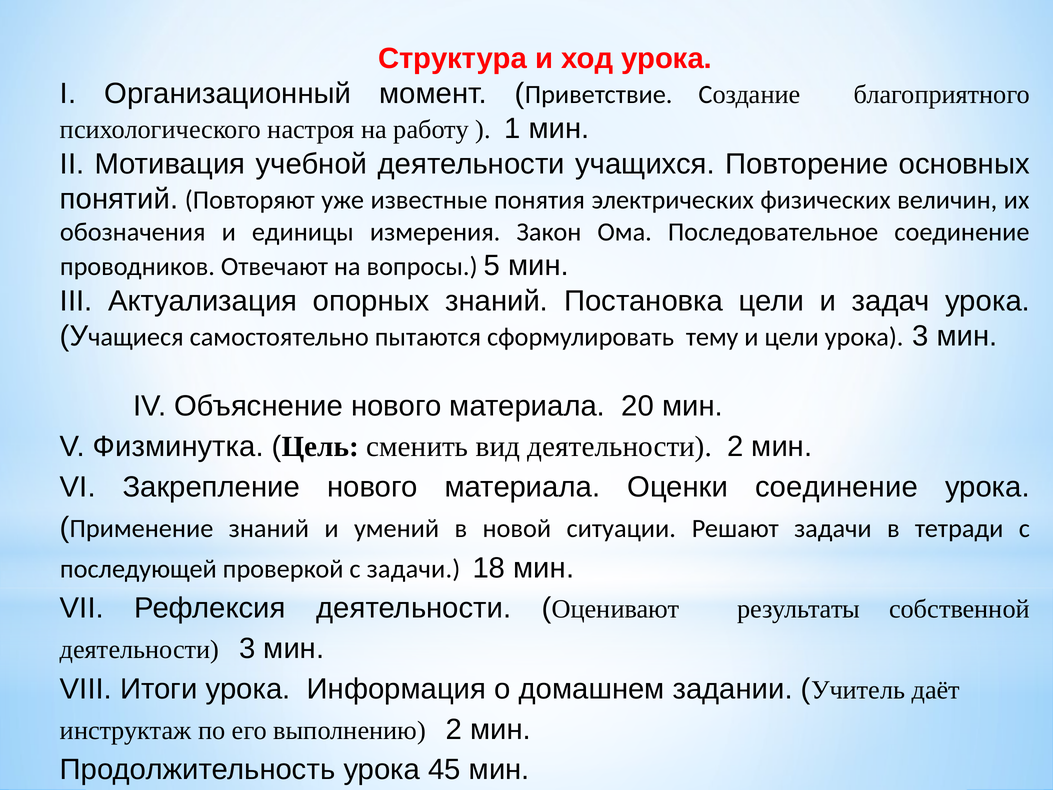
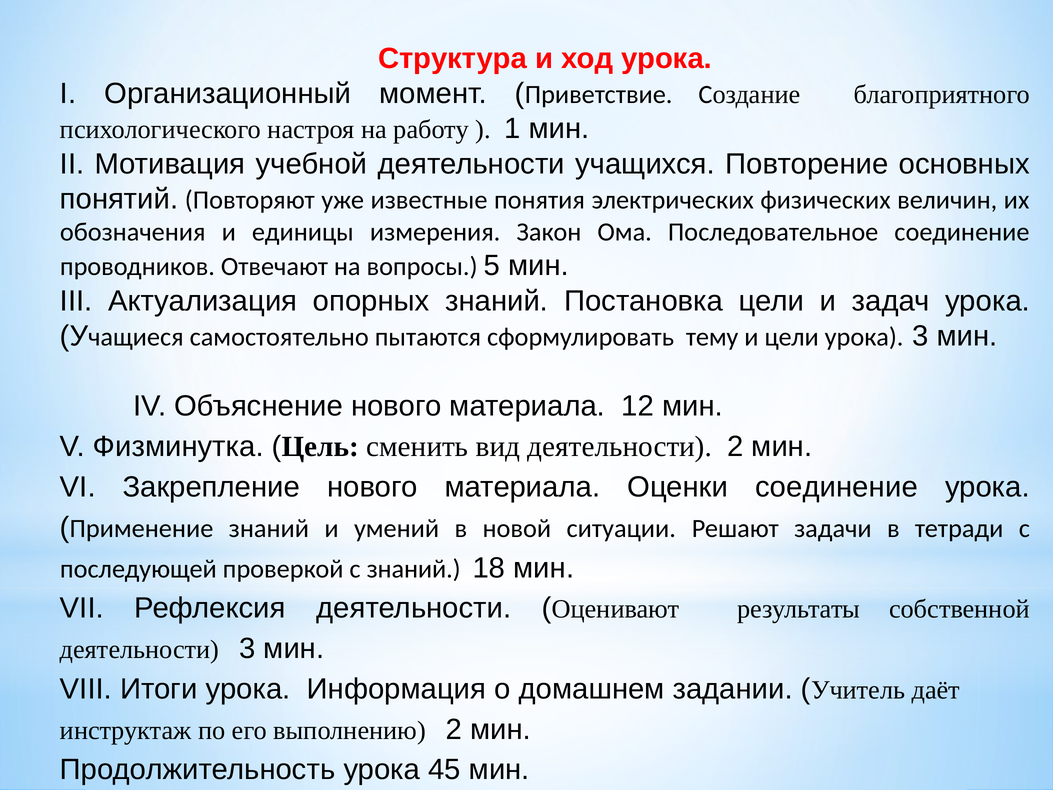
20: 20 -> 12 (638, 406)
с задачи: задачи -> знаний (414, 569)
